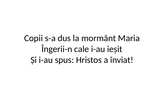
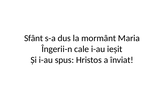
Copii: Copii -> Sfânt (34, 38)
